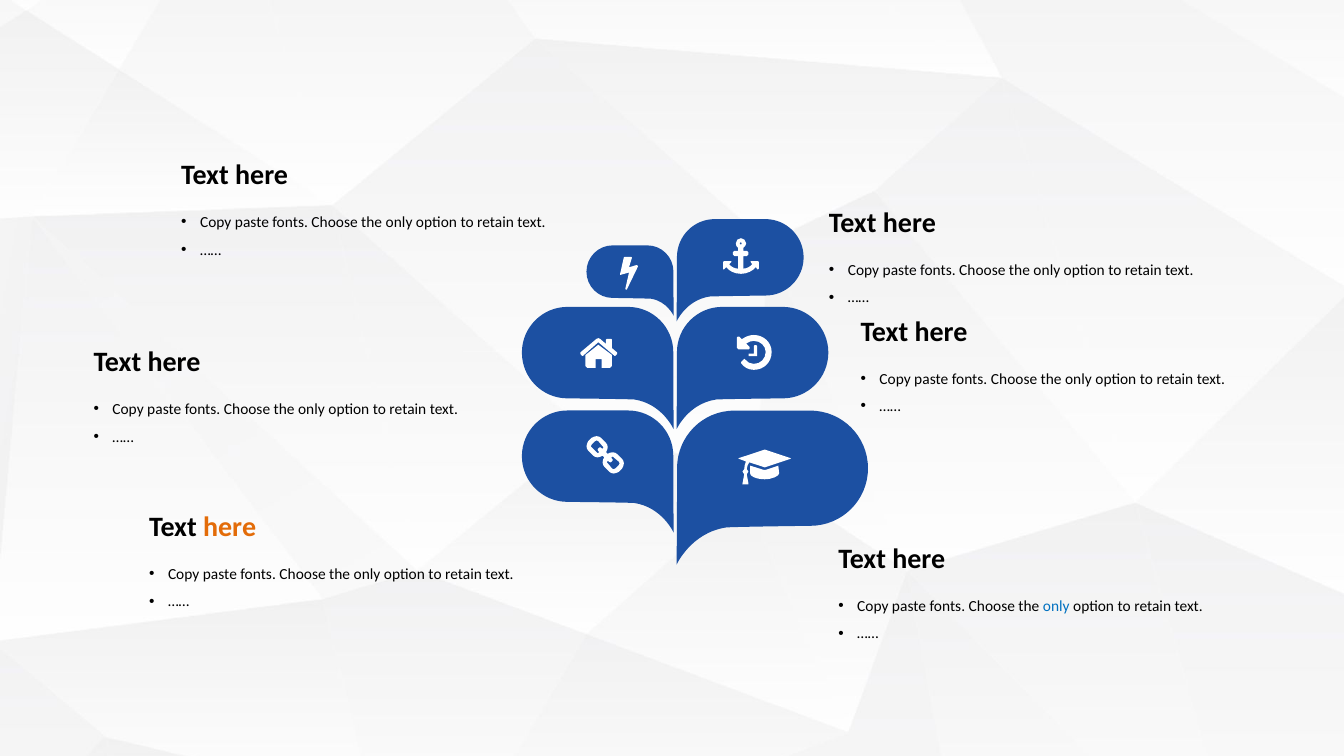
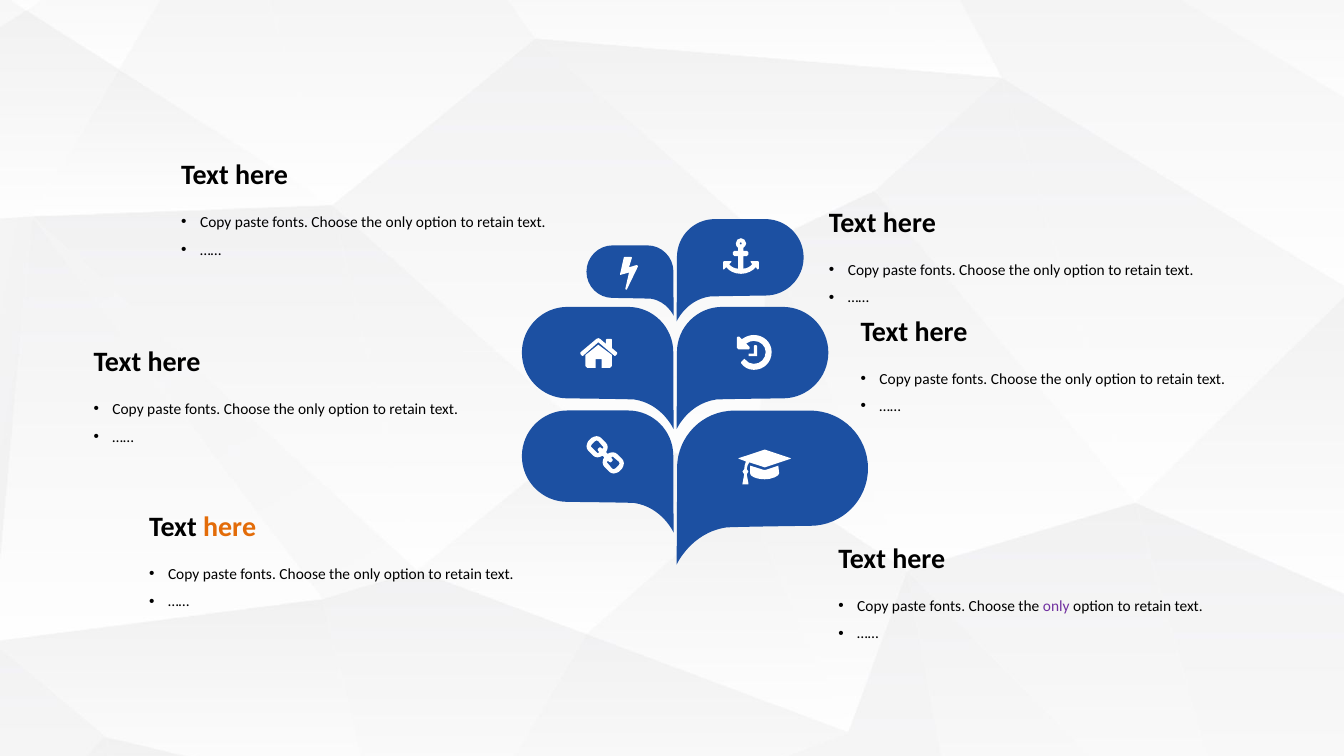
only colour: blue -> purple (1056, 606)
